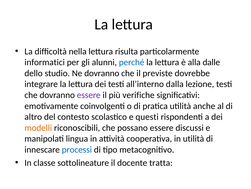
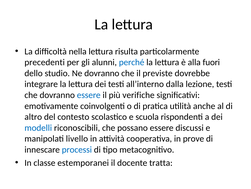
informatici: informatici -> precedenti (45, 62)
dalle: dalle -> fuori (211, 62)
essere colour: purple -> blue (89, 95)
questi: questi -> scuola (147, 116)
modelli colour: orange -> blue (38, 127)
lingua: lingua -> livello (77, 138)
in utilità: utilità -> prove (193, 138)
sottolineature: sottolineature -> estemporanei (83, 162)
